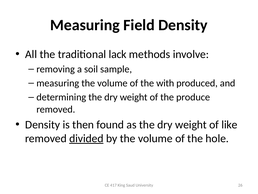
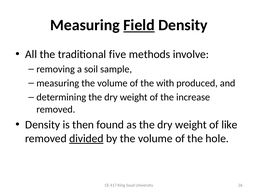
Field underline: none -> present (139, 25)
lack: lack -> five (118, 54)
produce: produce -> increase (193, 97)
